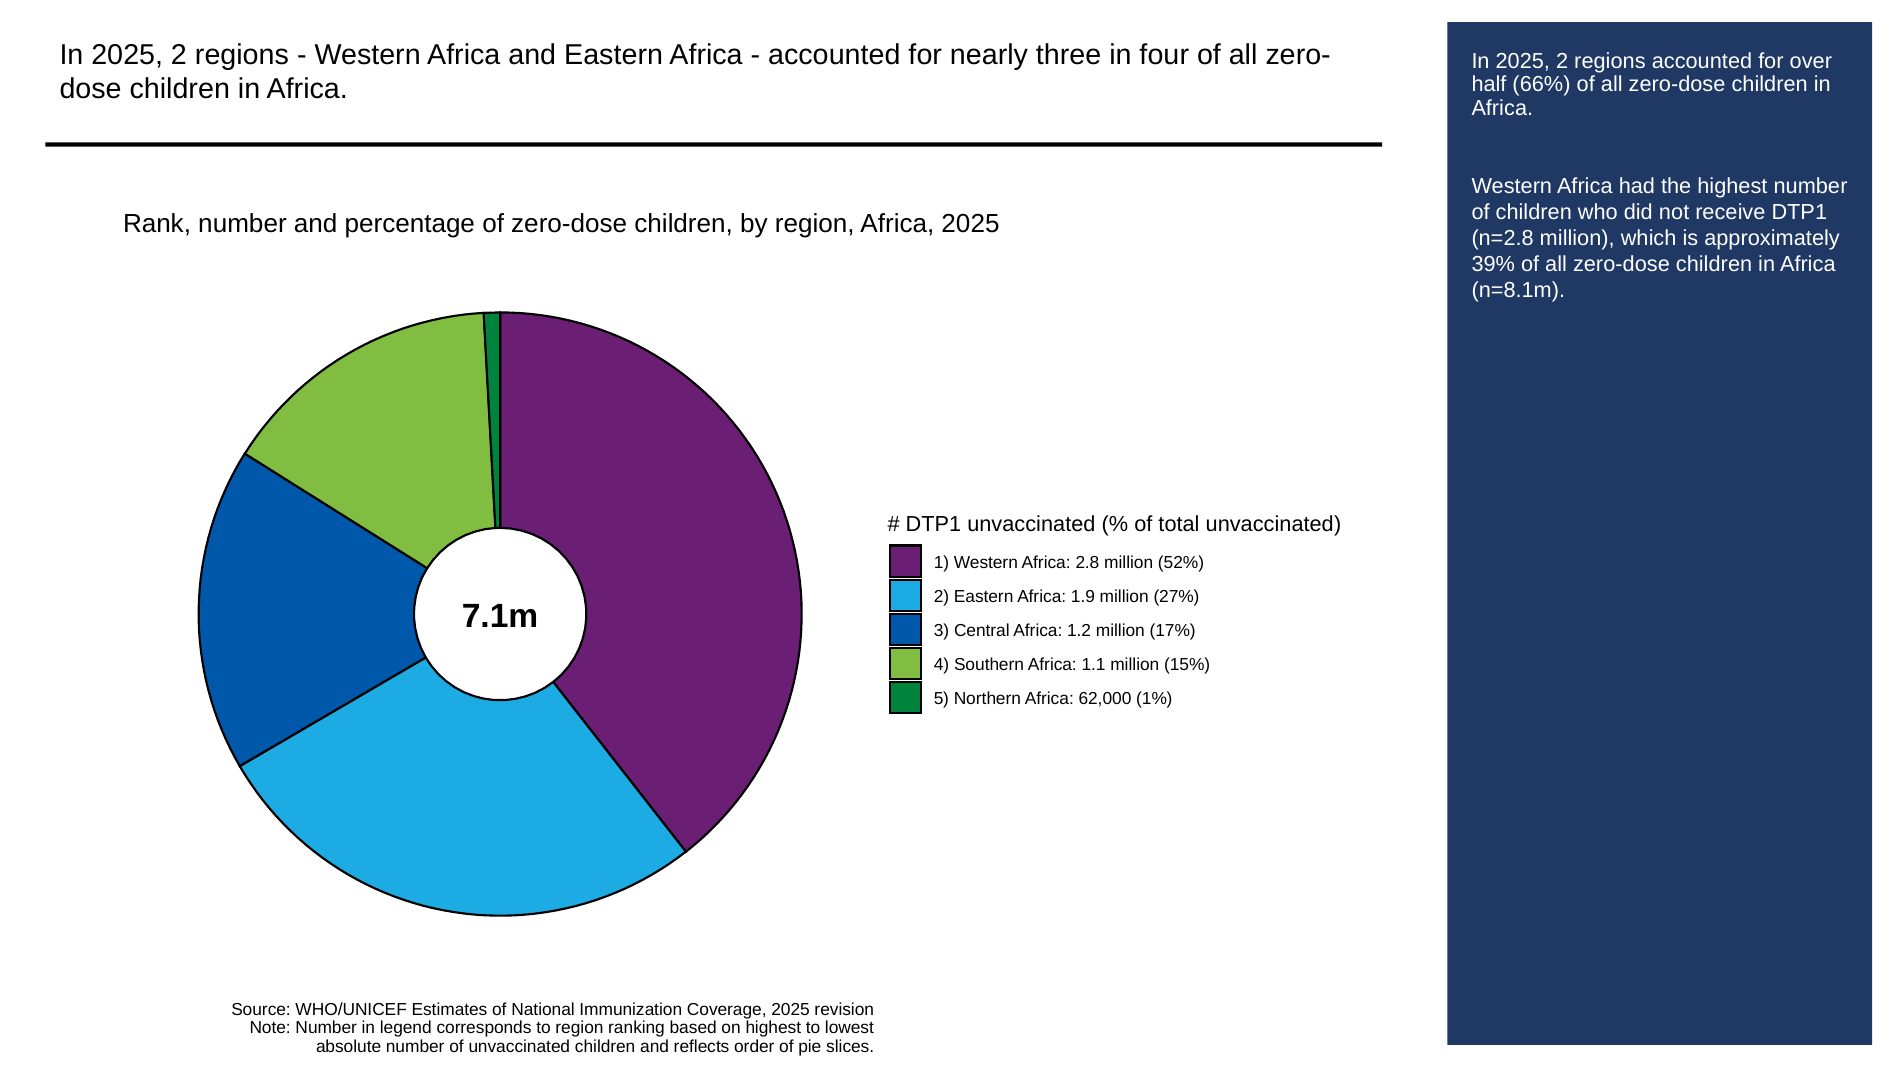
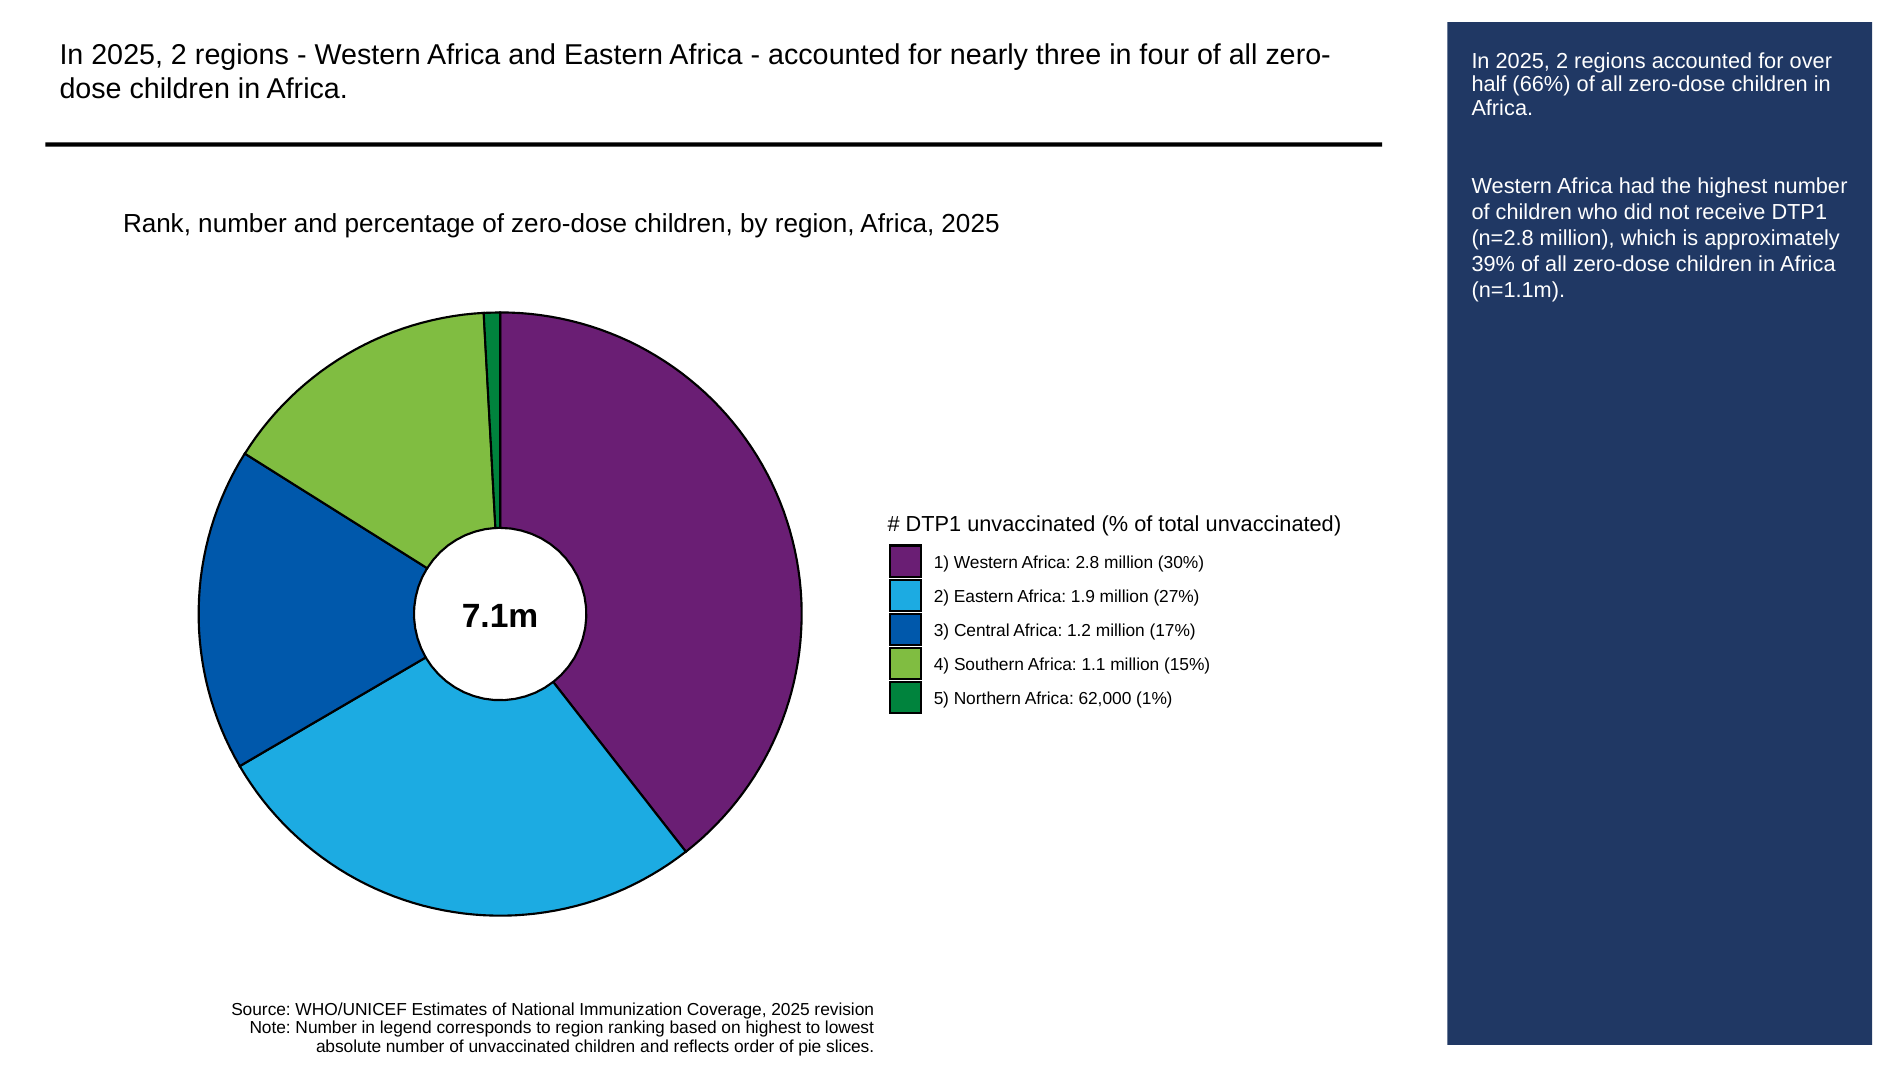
n=8.1m: n=8.1m -> n=1.1m (1518, 290)
52%: 52% -> 30% (1181, 562)
